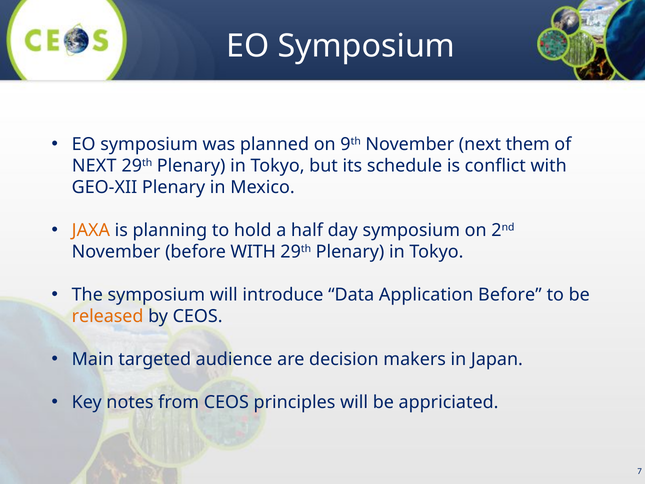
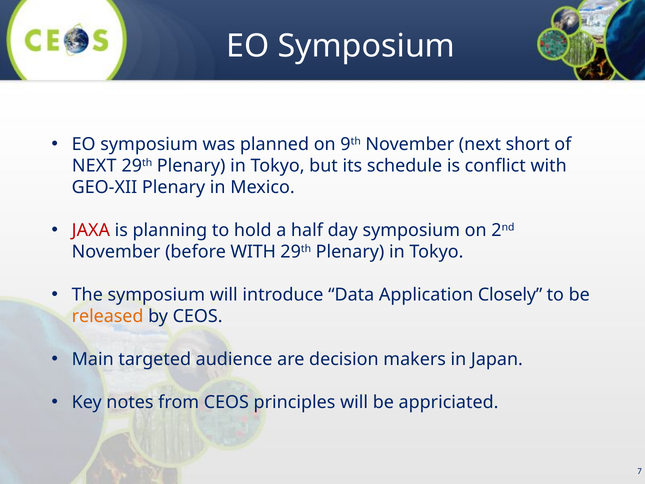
them: them -> short (528, 144)
JAXA colour: orange -> red (91, 230)
Application Before: Before -> Closely (510, 295)
